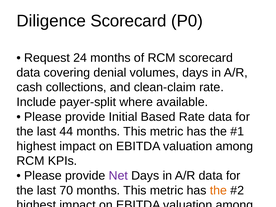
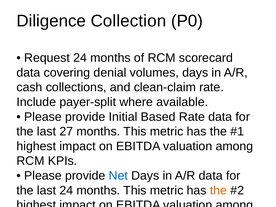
Diligence Scorecard: Scorecard -> Collection (128, 21)
44: 44 -> 27 (66, 131)
Net colour: purple -> blue (118, 176)
last 70: 70 -> 24 (66, 190)
